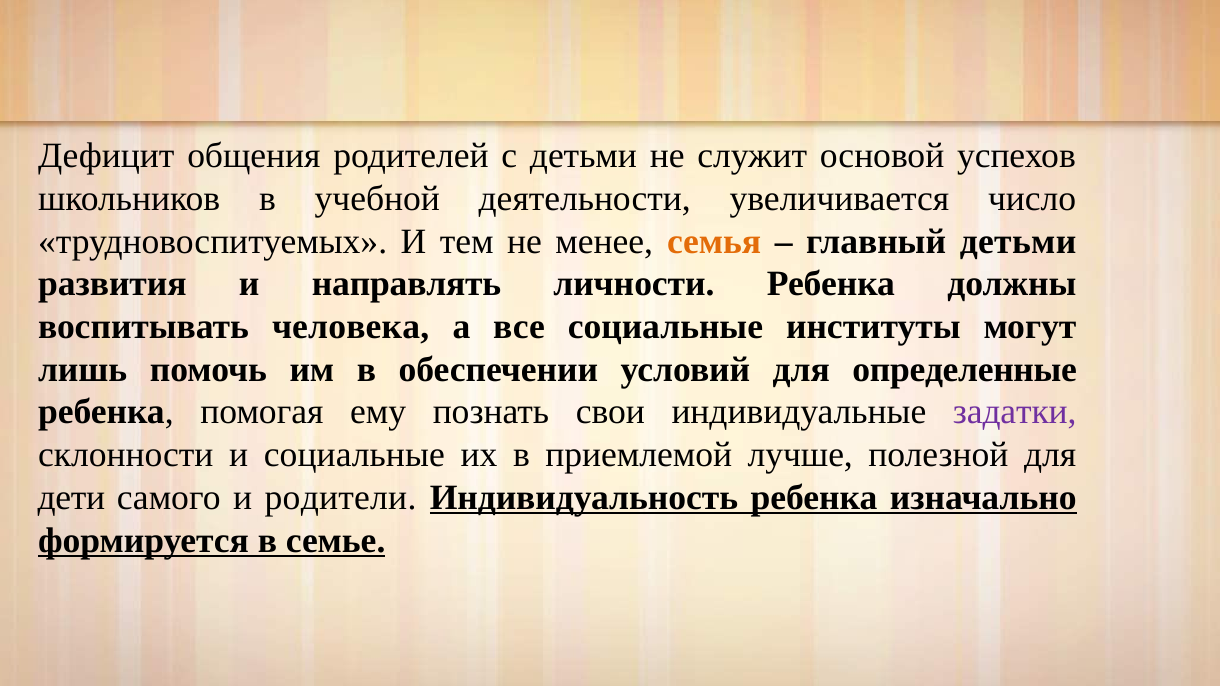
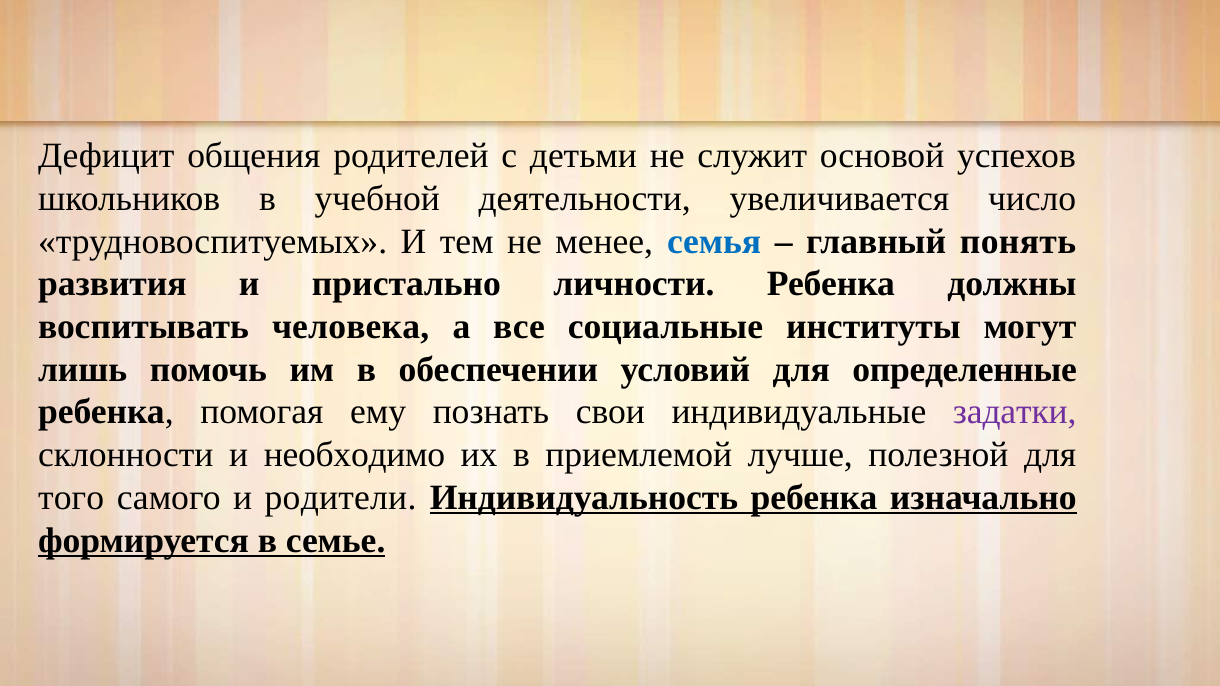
семья colour: orange -> blue (714, 241)
главный детьми: детьми -> понять (1018, 241)
направлять: направлять -> пристально (406, 284)
и социальные: социальные -> необходимо (355, 455)
дети: дети -> того (71, 498)
